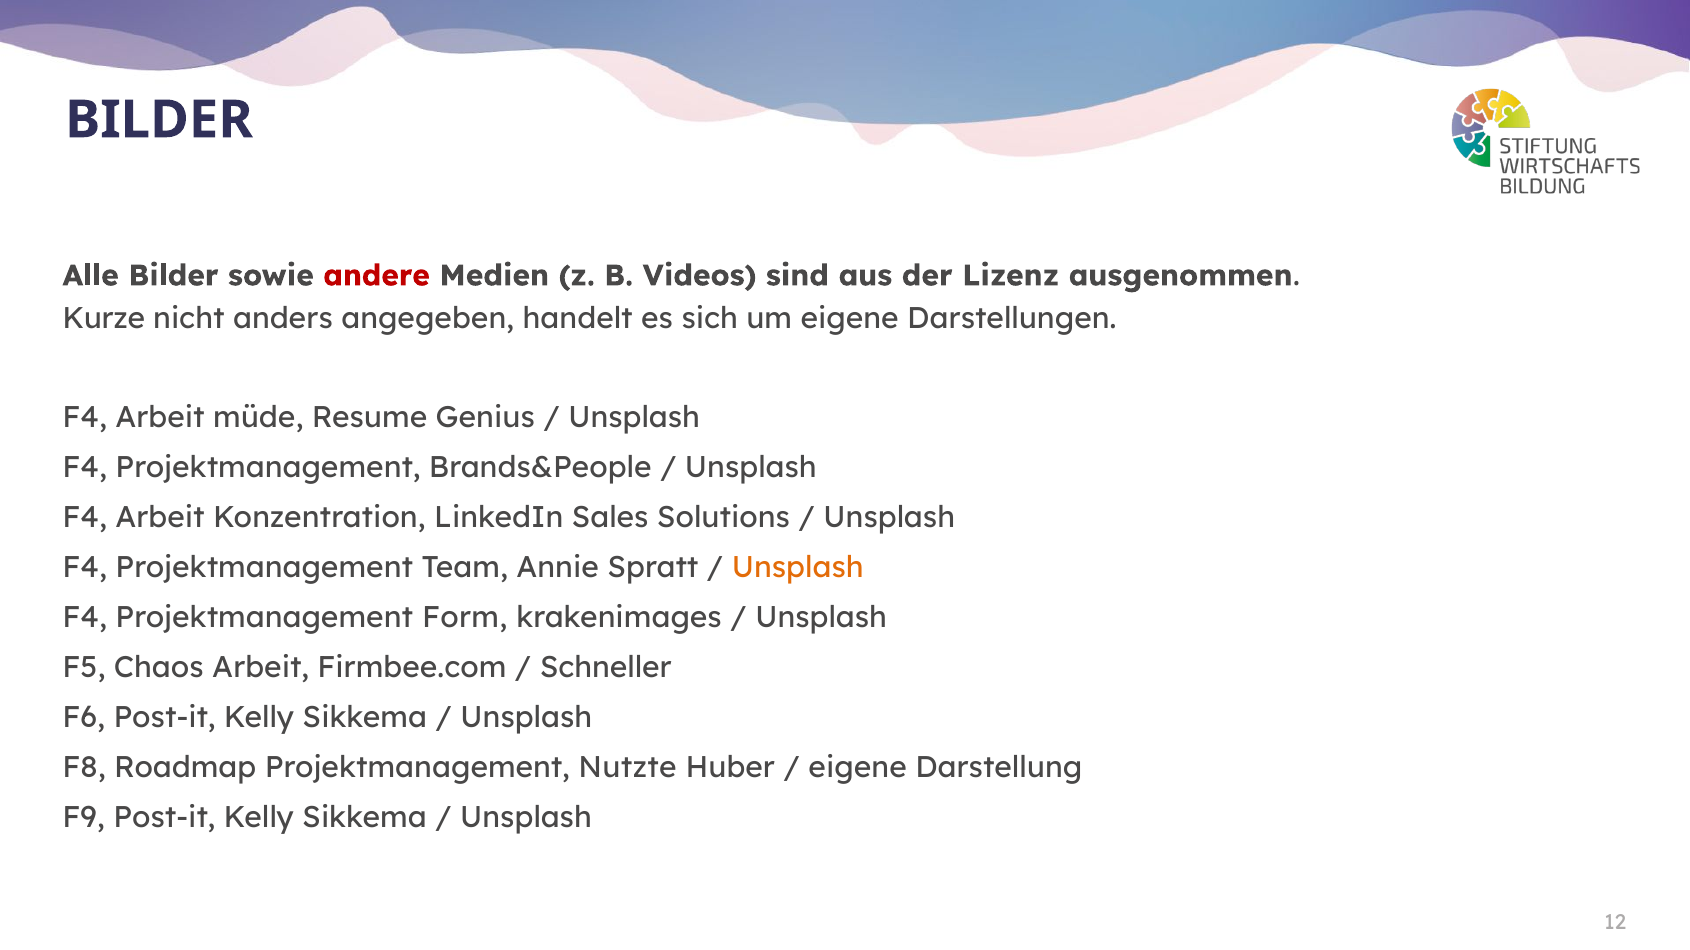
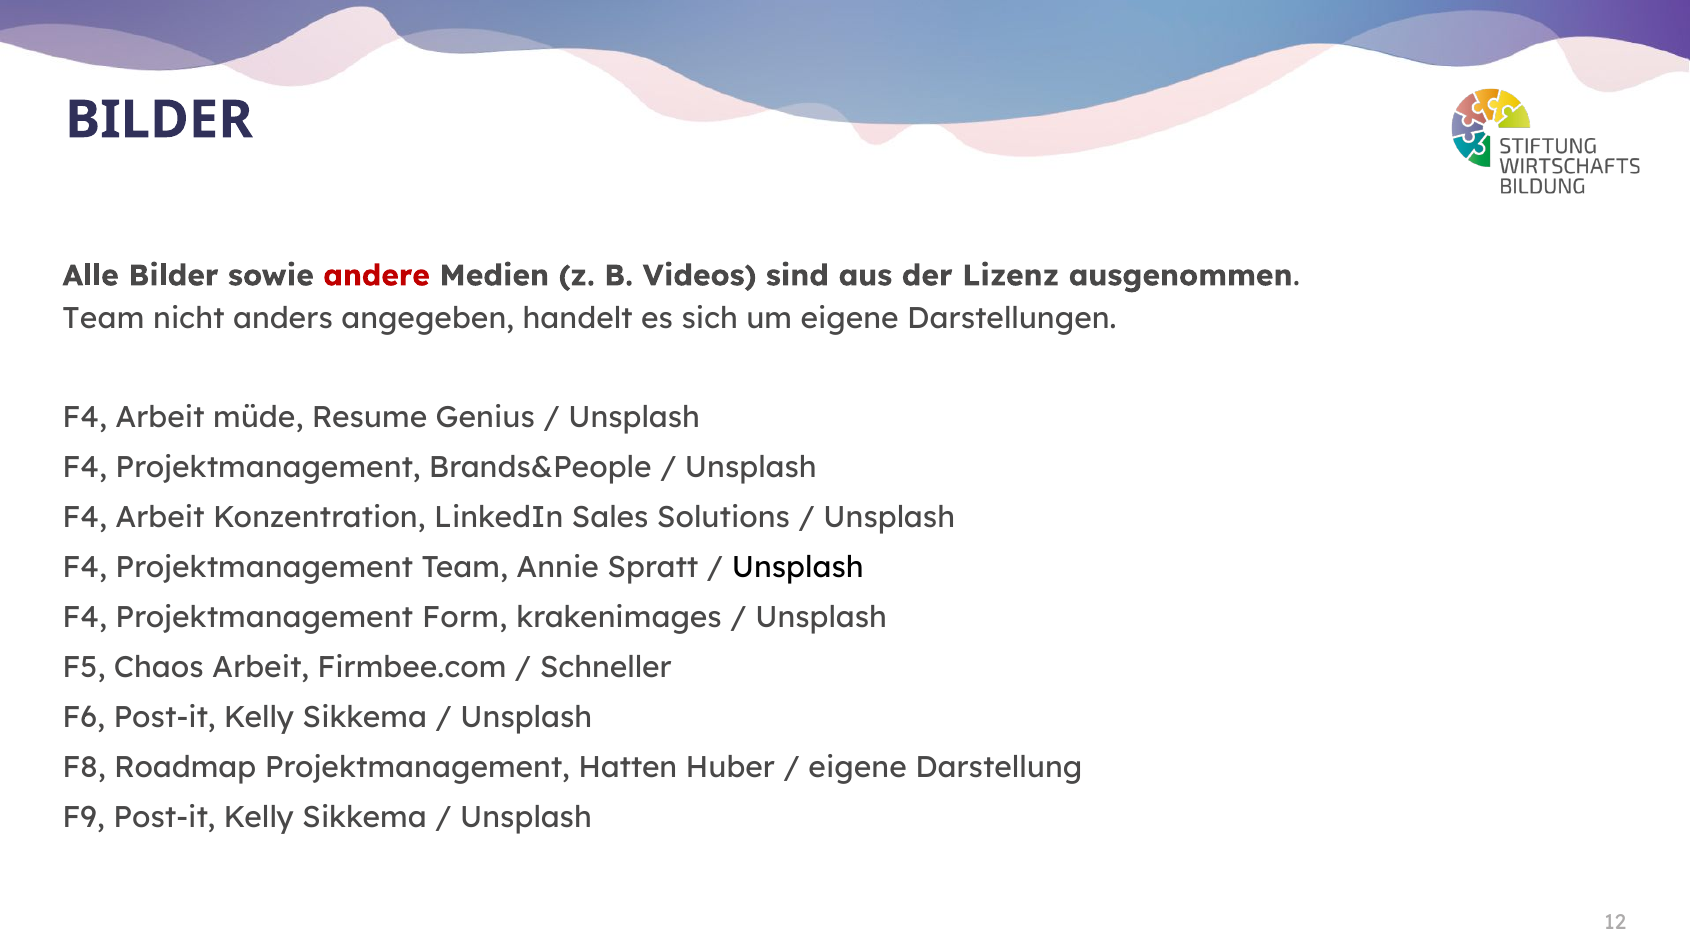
Kurze: Kurze -> Team (103, 319)
Unsplash colour: orange -> black (798, 568)
Nutzte: Nutzte -> Hatten (628, 768)
